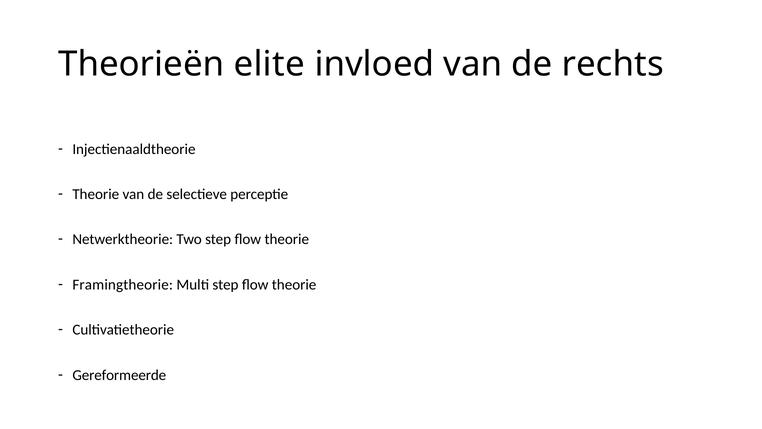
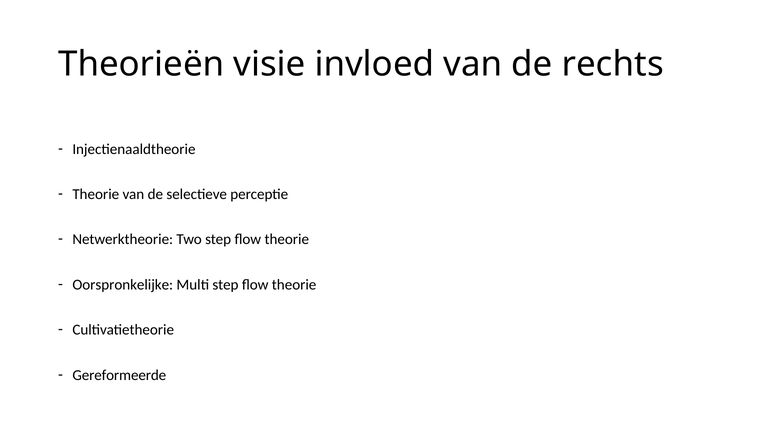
elite: elite -> visie (269, 64)
Framingtheorie: Framingtheorie -> Oorspronkelijke (123, 284)
